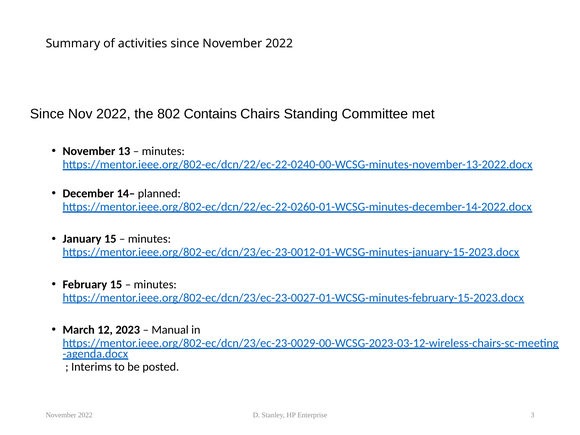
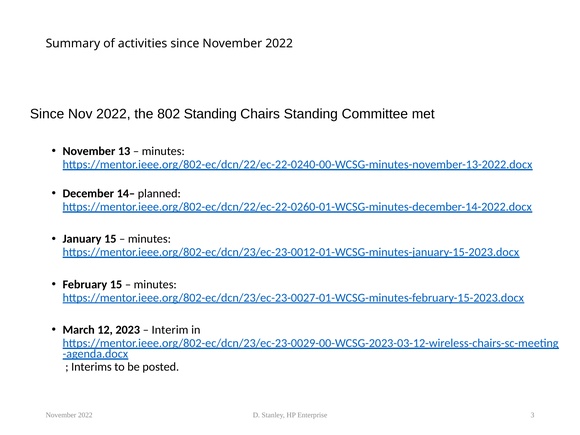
802 Contains: Contains -> Standing (210, 114)
Manual: Manual -> Interim (170, 330)
